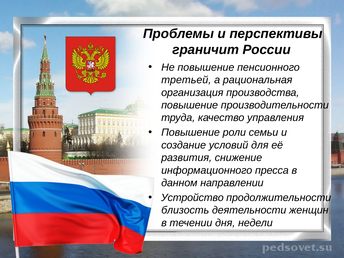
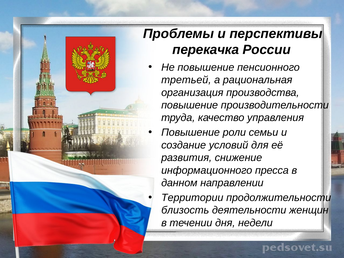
граничит: граничит -> перекачка (206, 50)
Устройство: Устройство -> Территории (192, 198)
